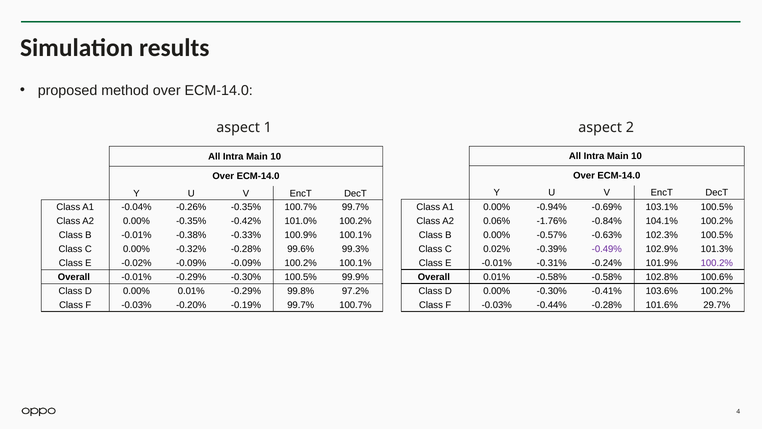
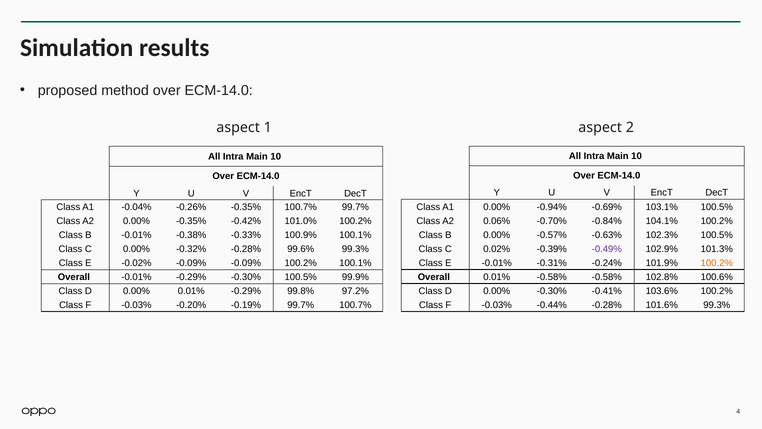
-1.76%: -1.76% -> -0.70% (552, 221)
100.2% colour: purple -> orange (717, 263)
101.6% 29.7%: 29.7% -> 99.3% (717, 305)
